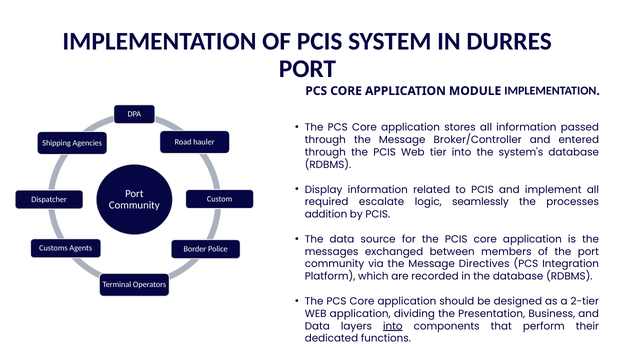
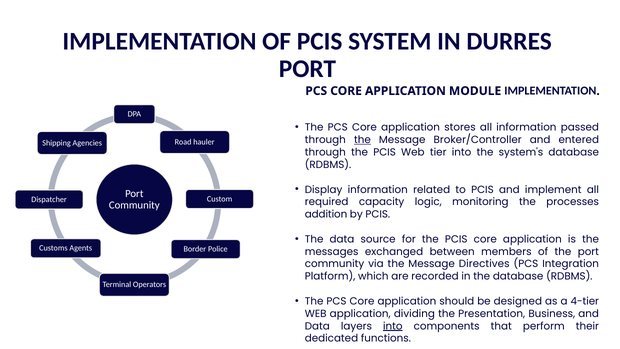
the underline: none -> present (362, 140)
escalate: escalate -> capacity (382, 202)
seamlessly: seamlessly -> monitoring (480, 202)
2-tier: 2-tier -> 4-tier (585, 301)
